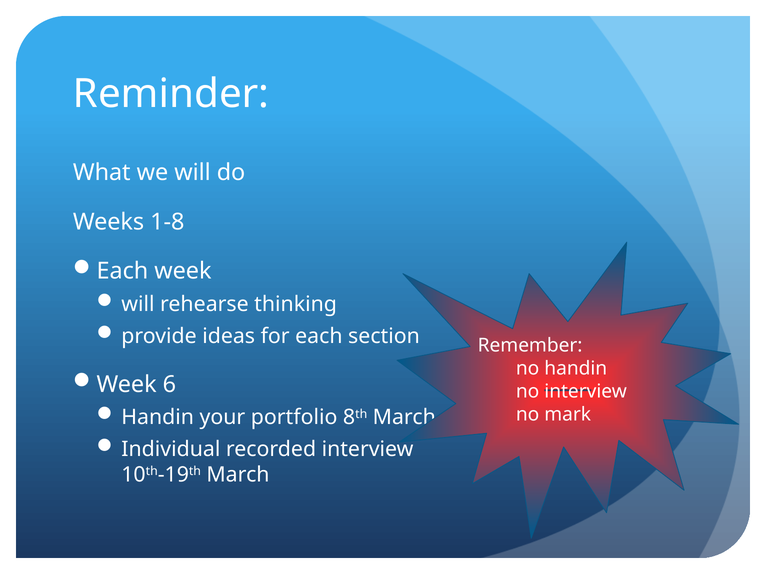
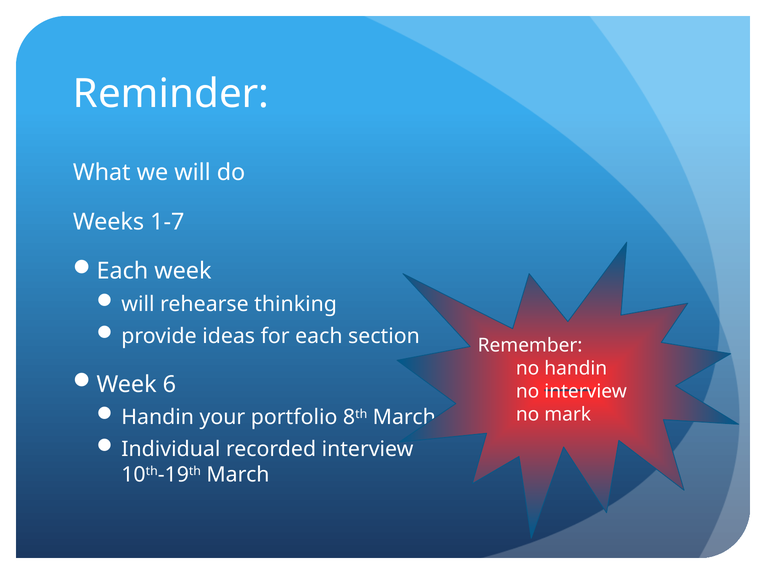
1-8: 1-8 -> 1-7 (167, 222)
